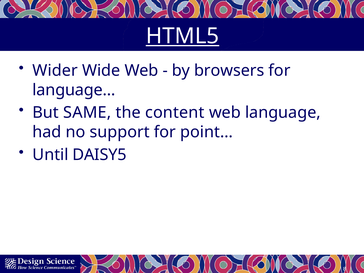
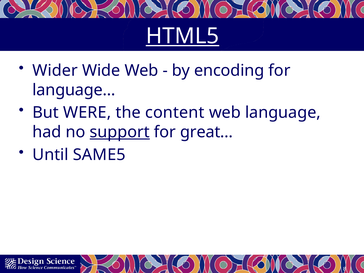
browsers: browsers -> encoding (229, 71)
SAME: SAME -> WERE (87, 113)
support underline: none -> present (120, 132)
point…: point… -> great… (207, 132)
DAISY5: DAISY5 -> SAME5 (99, 155)
